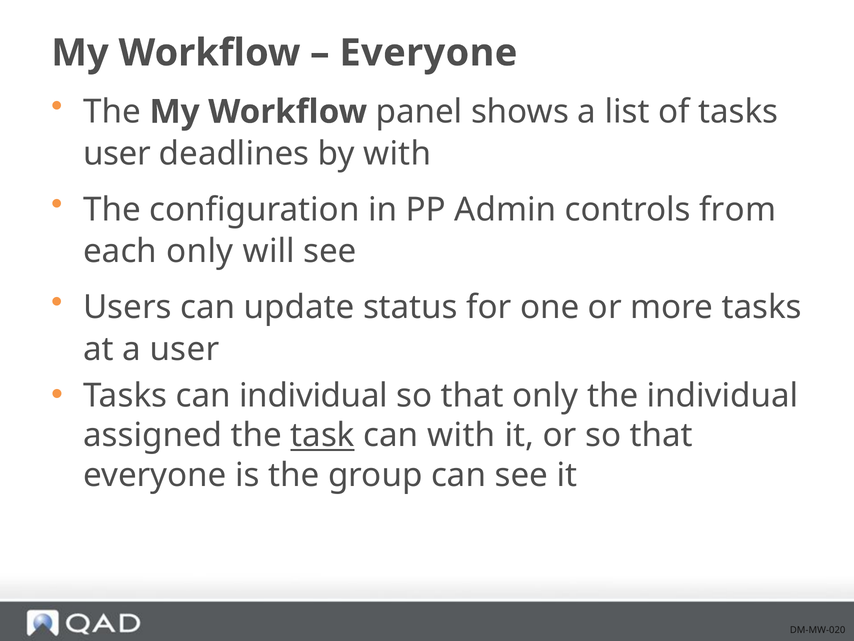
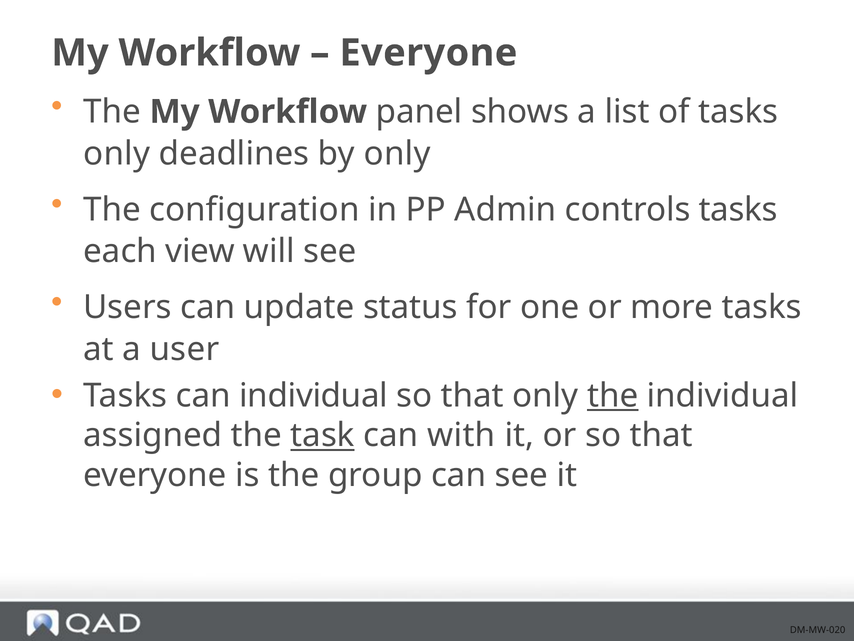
user: user -> only (117, 153)
by with: with -> only (397, 153)
controls from: from -> tasks (738, 209)
each only: only -> view (200, 251)
the underline: none -> present (613, 395)
